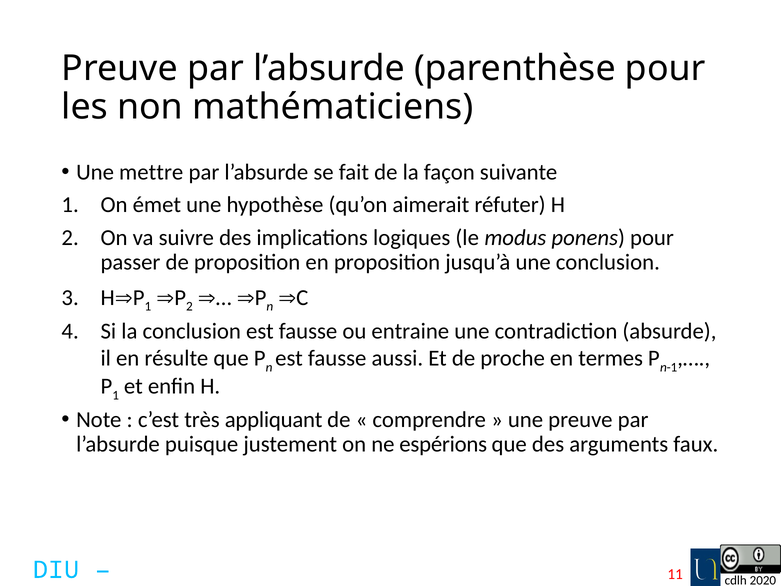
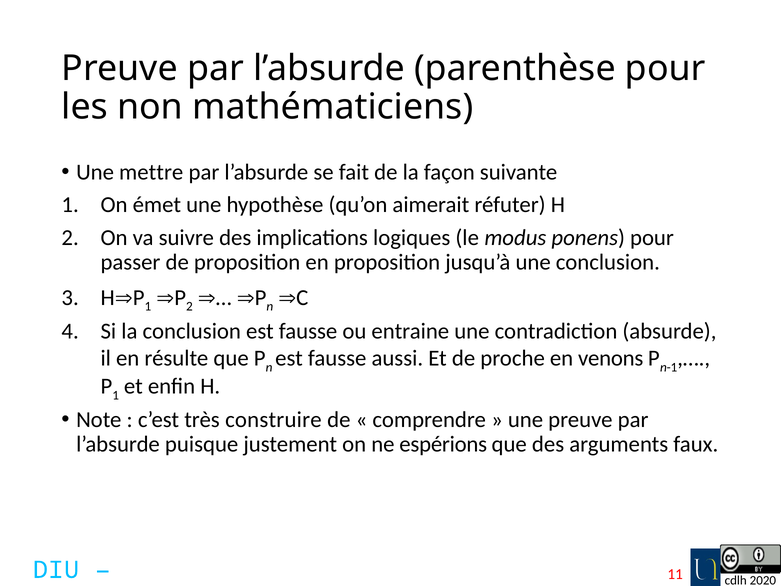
termes: termes -> venons (611, 358)
appliquant: appliquant -> construire (273, 420)
